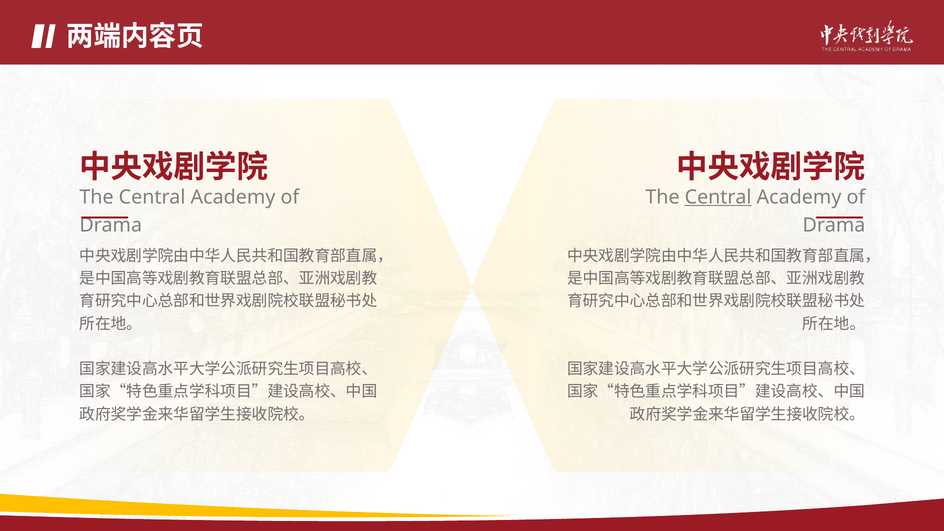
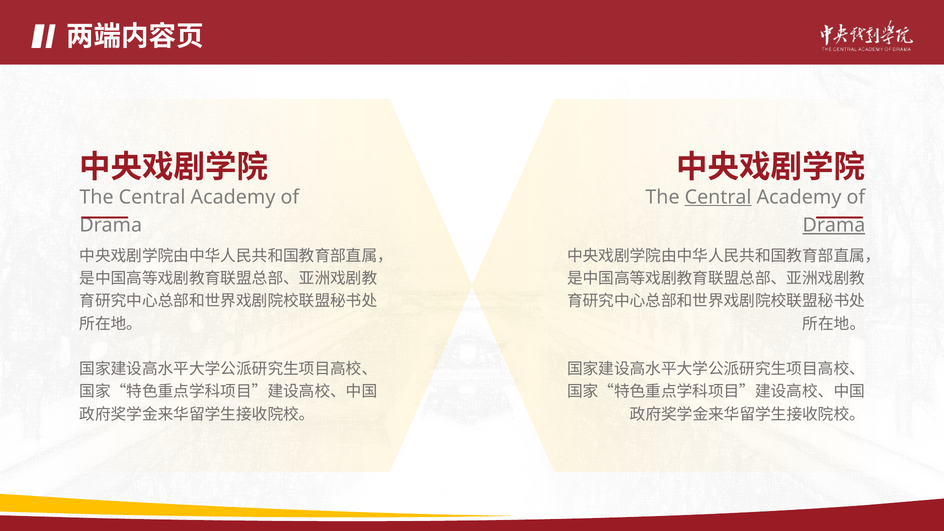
Drama underline: none -> present (834, 225)
